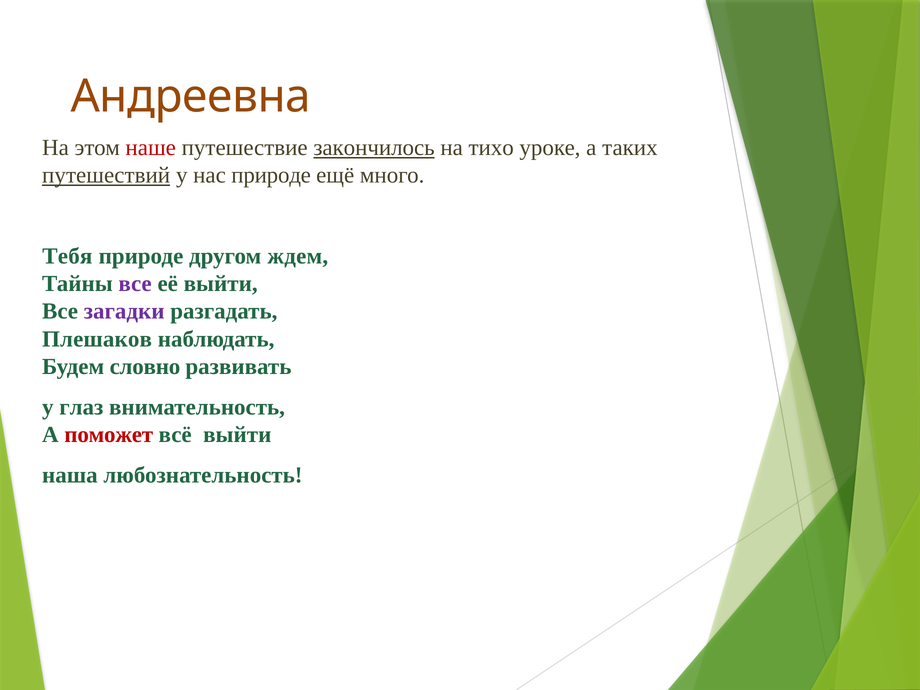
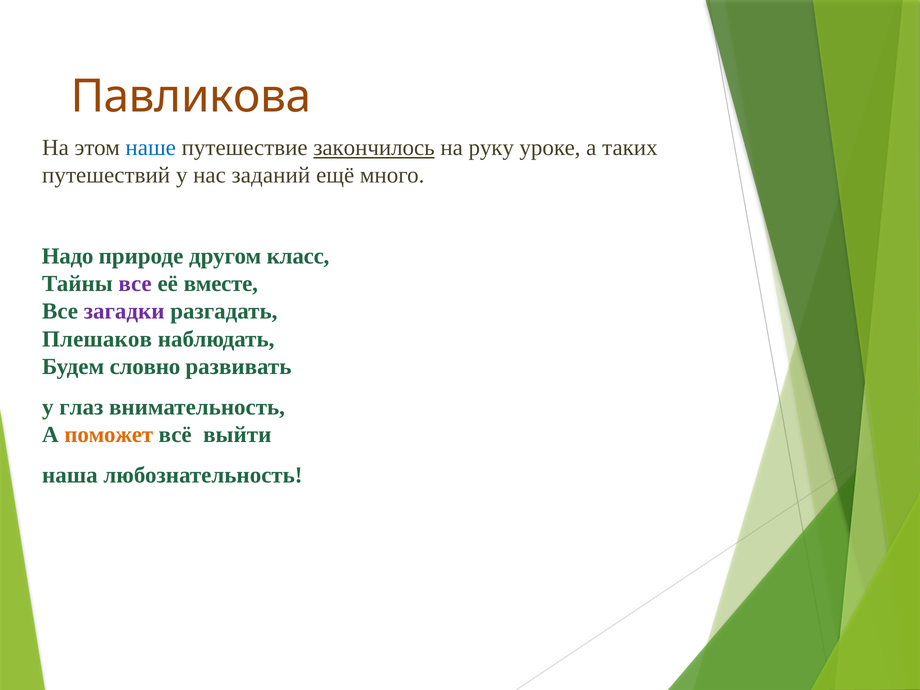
Андреевна: Андреевна -> Павликова (191, 97)
наше colour: red -> blue (151, 148)
тихо: тихо -> руку (491, 148)
путешествий underline: present -> none (106, 175)
нас природе: природе -> заданий (271, 175)
Тебя: Тебя -> Надо (68, 256)
ждем: ждем -> класс (298, 256)
её выйти: выйти -> вместе (221, 284)
поможет colour: red -> orange (109, 435)
